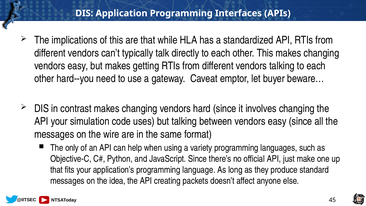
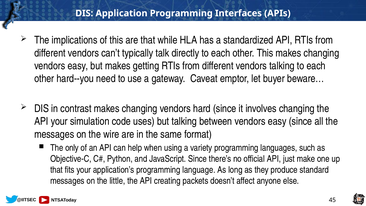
idea: idea -> little (117, 181)
